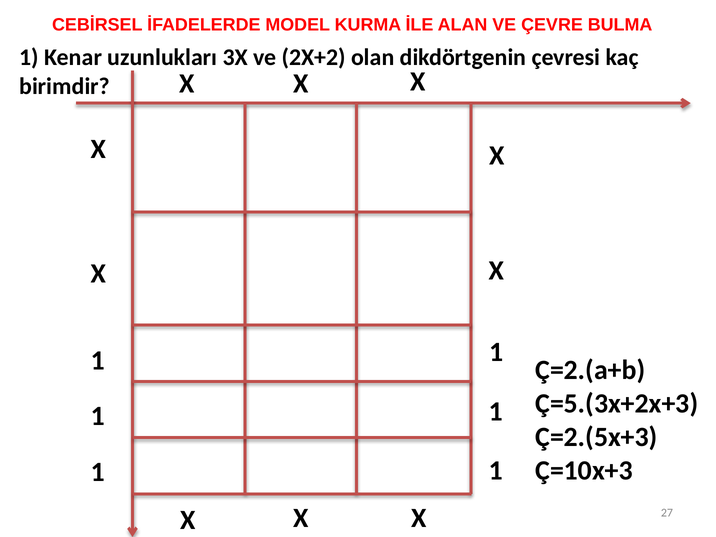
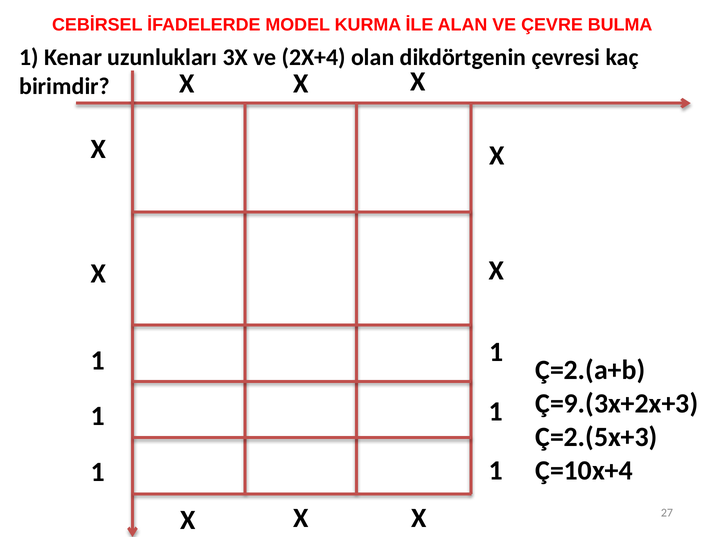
2X+2: 2X+2 -> 2X+4 (314, 58)
Ç=5.(3x+2x+3: Ç=5.(3x+2x+3 -> Ç=9.(3x+2x+3 (617, 404)
Ç=10x+3: Ç=10x+3 -> Ç=10x+4 (584, 470)
